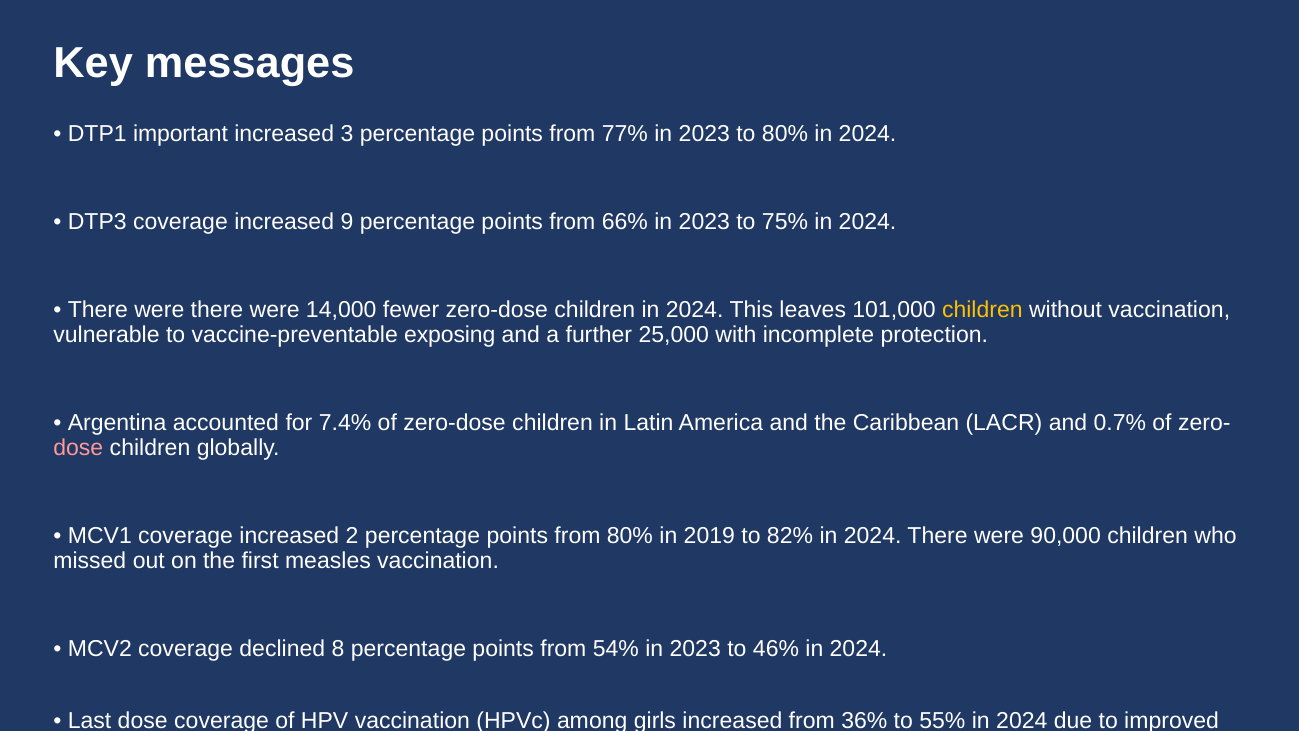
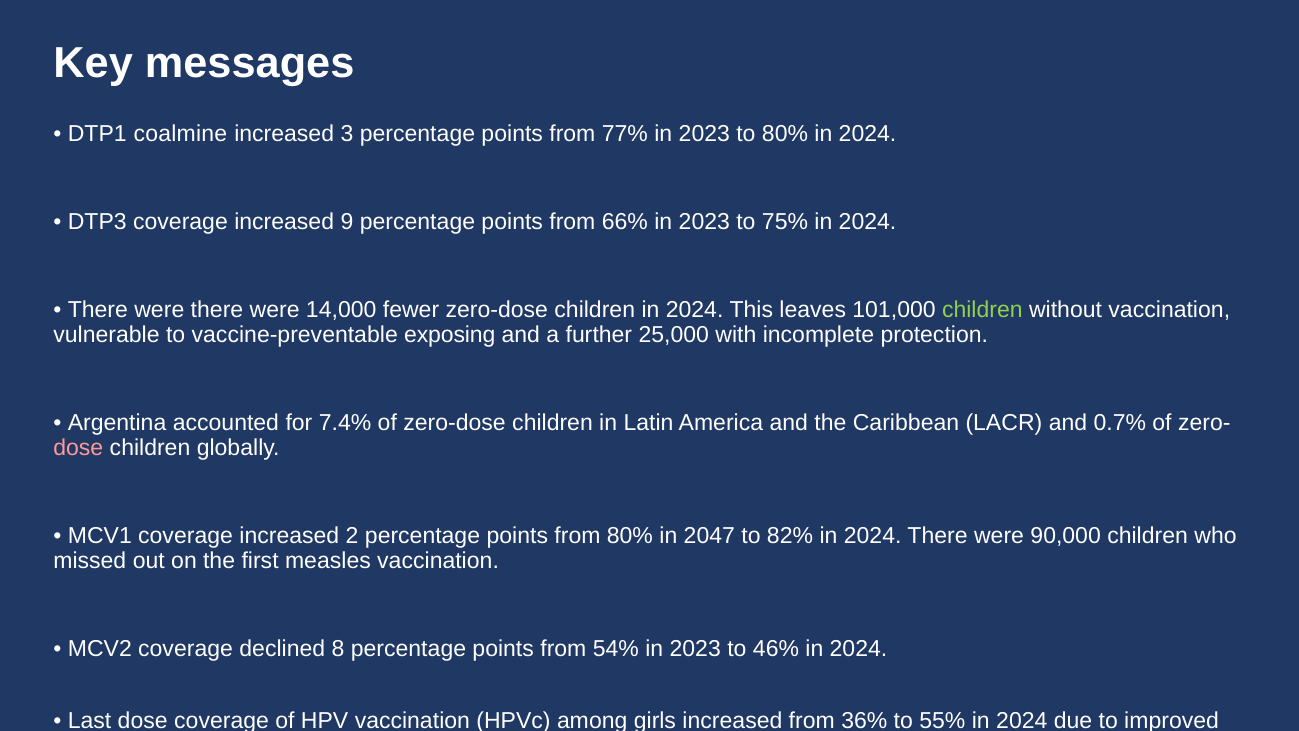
important: important -> coalmine (180, 134)
children colour: yellow -> light green (982, 310)
2019: 2019 -> 2047 (709, 536)
